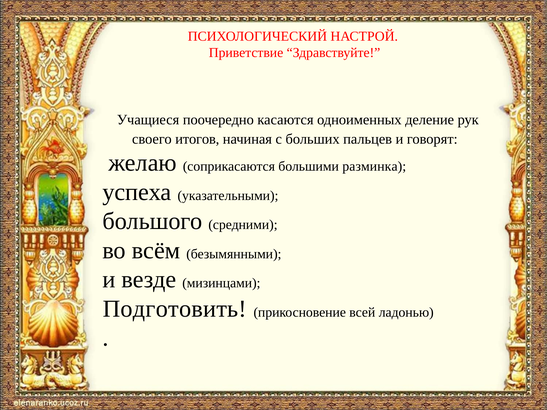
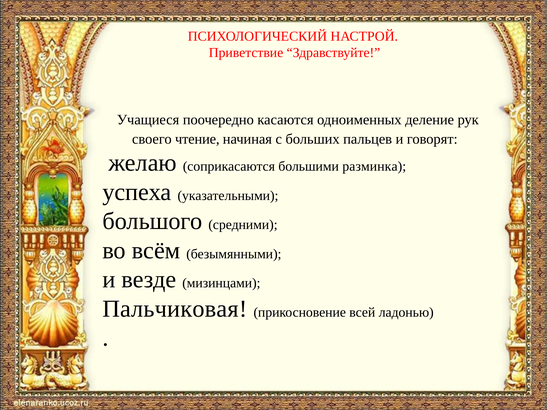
итогов: итогов -> чтение (197, 139)
Подготовить: Подготовить -> Пальчиковая (175, 309)
